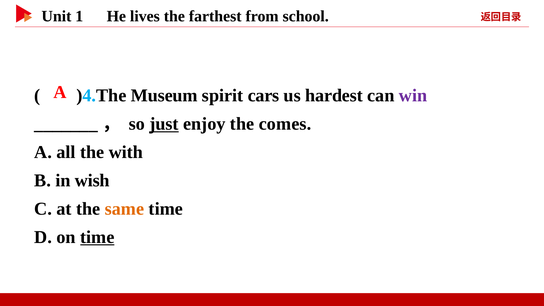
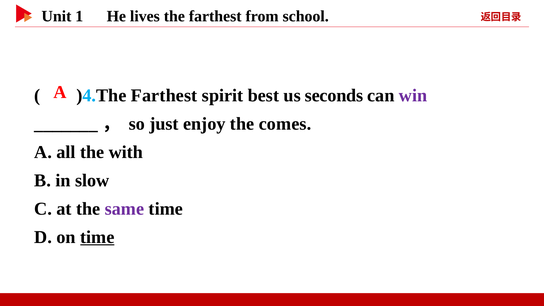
)4.The Museum: Museum -> Farthest (164, 96)
cars: cars -> best (263, 96)
hardest: hardest -> seconds (334, 96)
just underline: present -> none (164, 124)
wish: wish -> slow (92, 180)
same colour: orange -> purple (124, 209)
